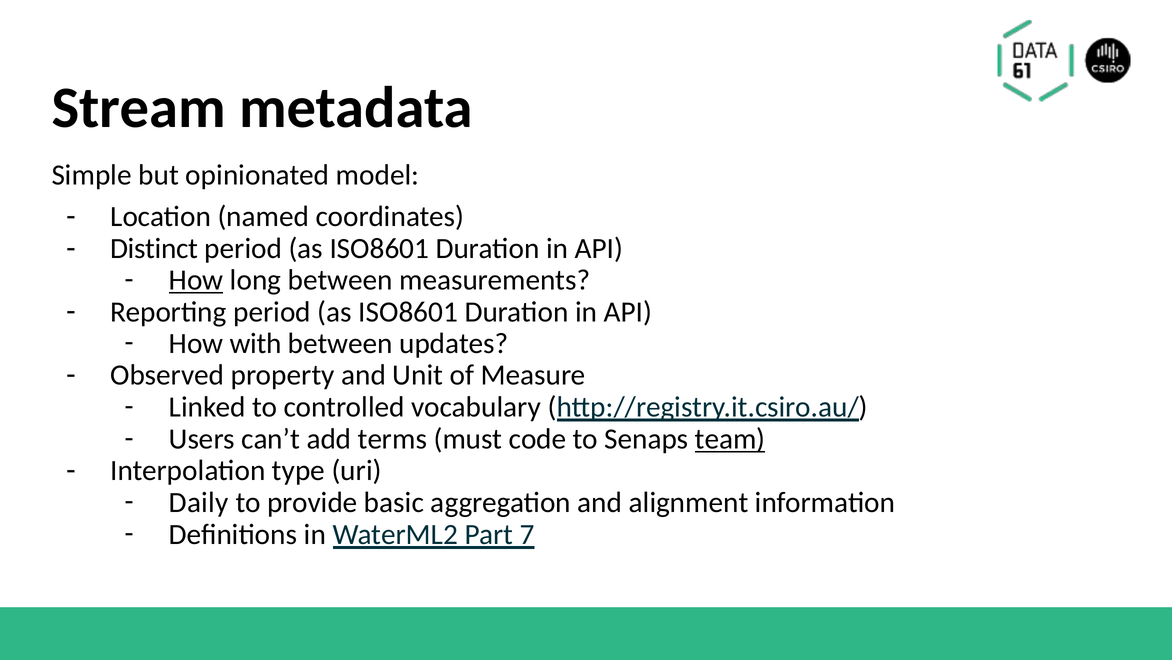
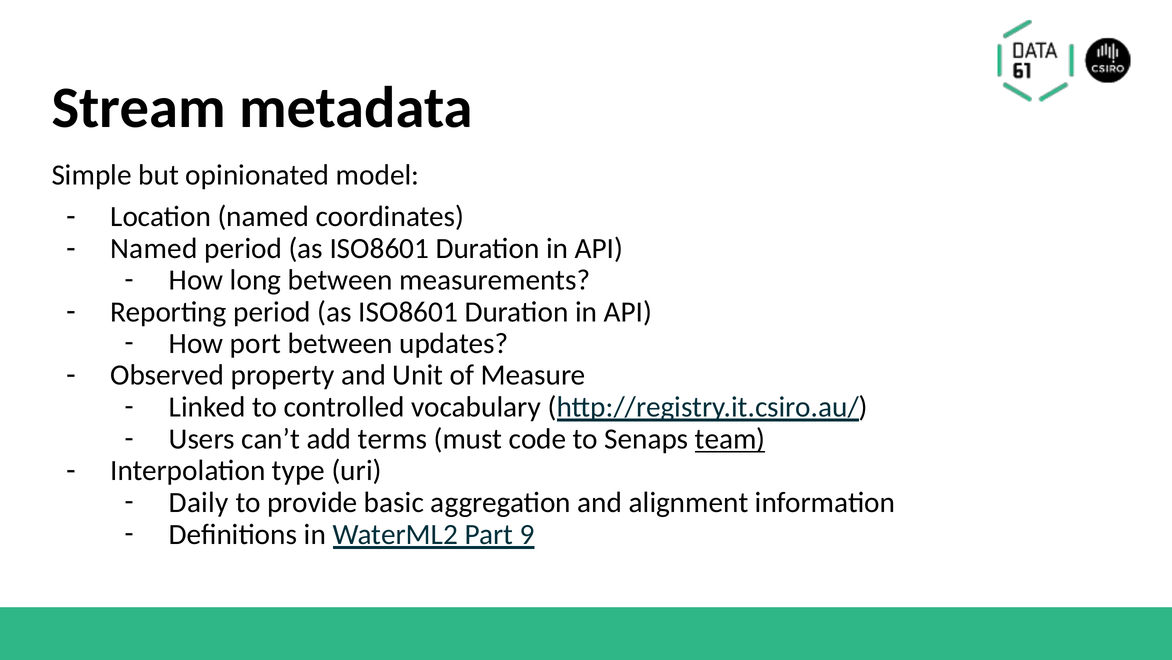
Distinct: Distinct -> Named (154, 248)
How underline: present -> none (196, 280)
with: with -> port (256, 343)
7: 7 -> 9 (527, 534)
